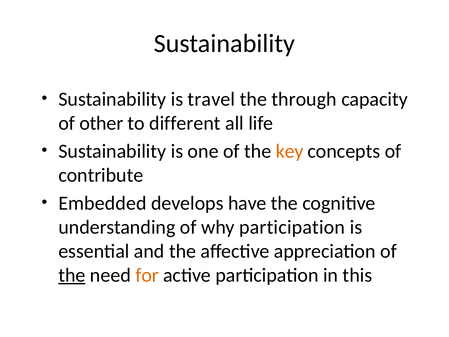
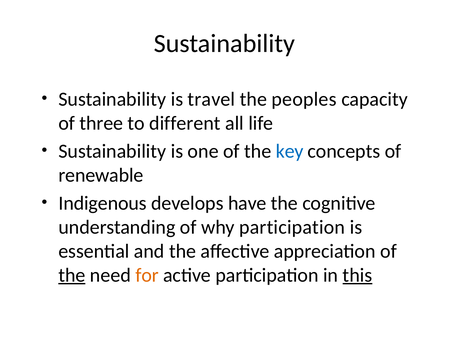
through: through -> peoples (304, 99)
other: other -> three (101, 123)
key colour: orange -> blue (290, 151)
contribute: contribute -> renewable (101, 175)
Embedded: Embedded -> Indigenous (103, 203)
this underline: none -> present (357, 275)
